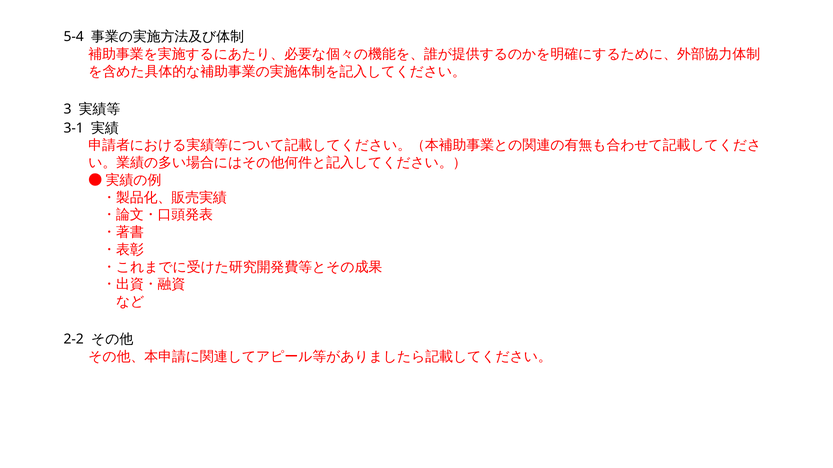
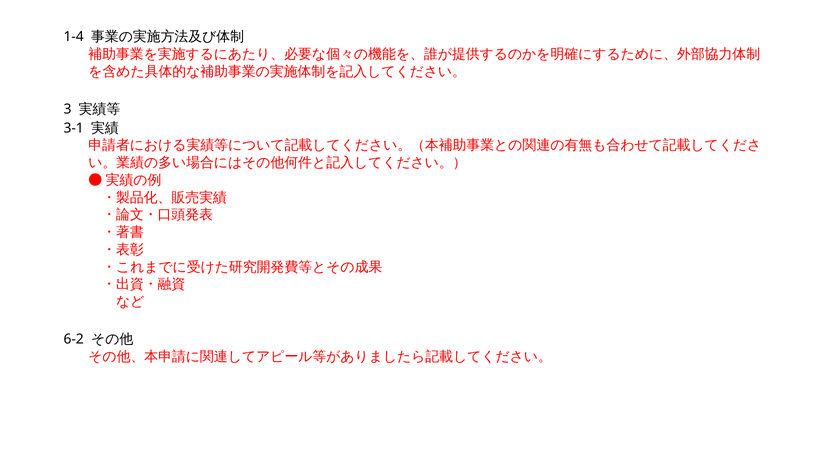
5-4: 5-4 -> 1-4 (74, 37)
2-2: 2-2 -> 6-2 (74, 340)
